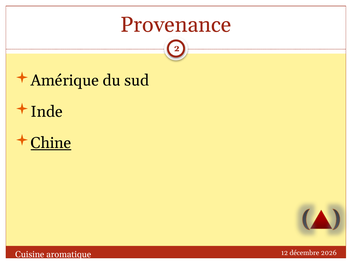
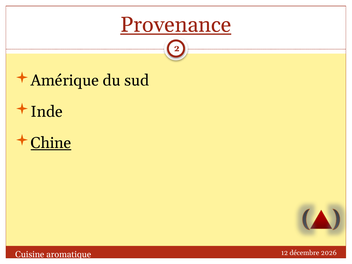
Provenance underline: none -> present (176, 25)
